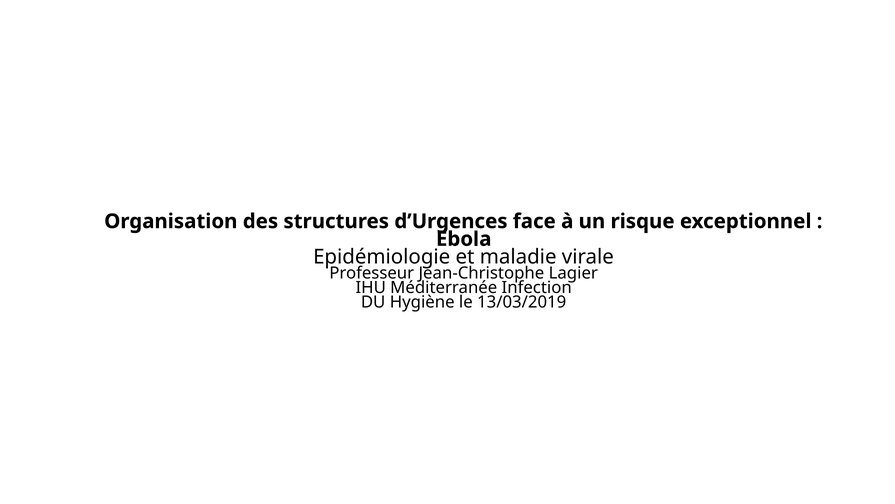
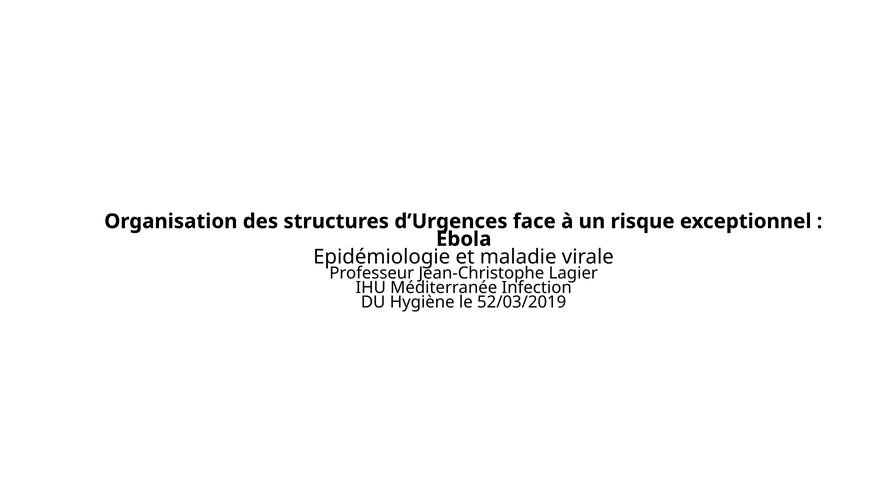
13/03/2019: 13/03/2019 -> 52/03/2019 (522, 302)
